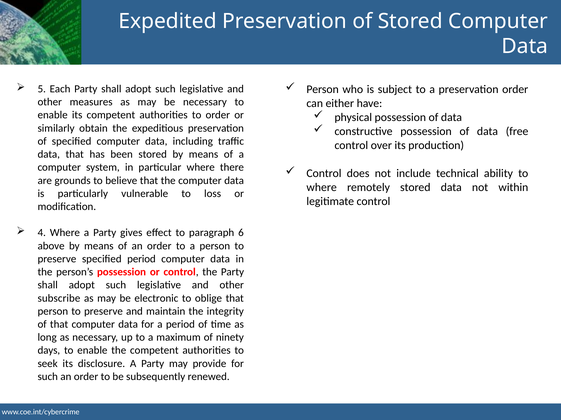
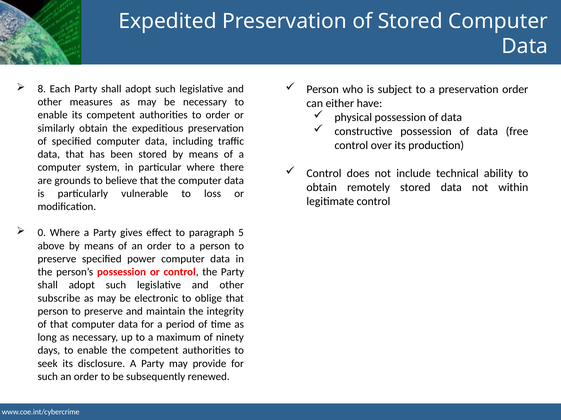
5: 5 -> 8 (42, 89)
where: where -> obtain (322, 188)
4: 4 -> 0 (42, 233)
6: 6 -> 5 (241, 233)
specified period: period -> power (141, 259)
